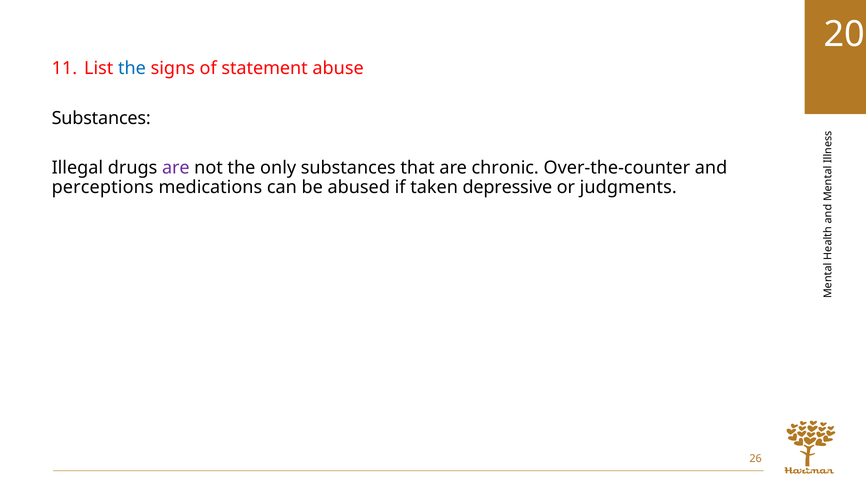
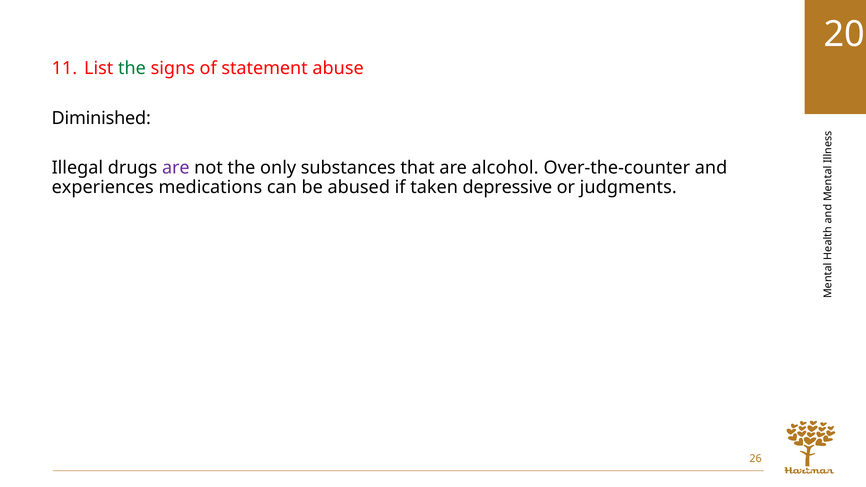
the colour: blue -> green (132, 68)
Substances: Substances -> Diminished (101, 118)
chronic: chronic -> alcohol (505, 168)
perceptions: perceptions -> experiences (103, 187)
